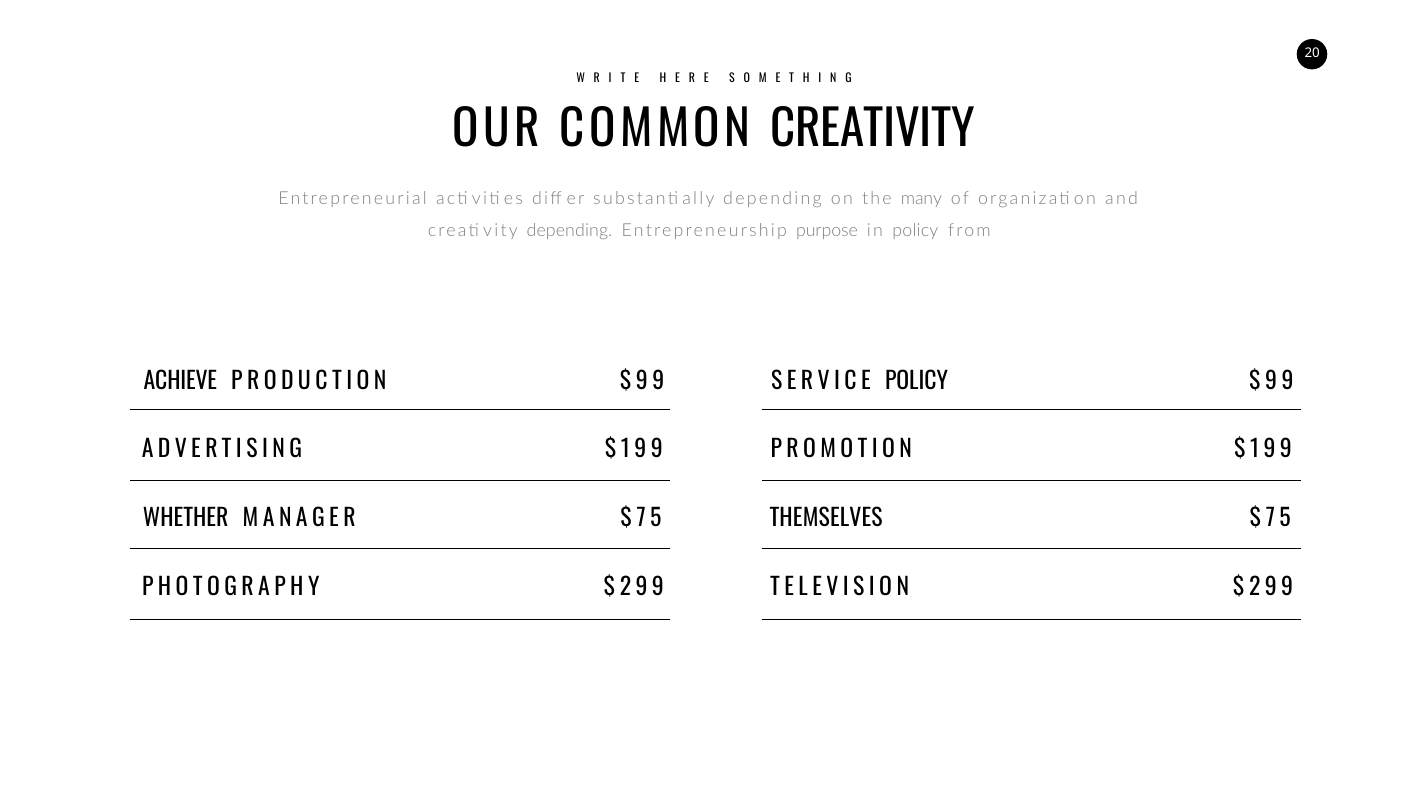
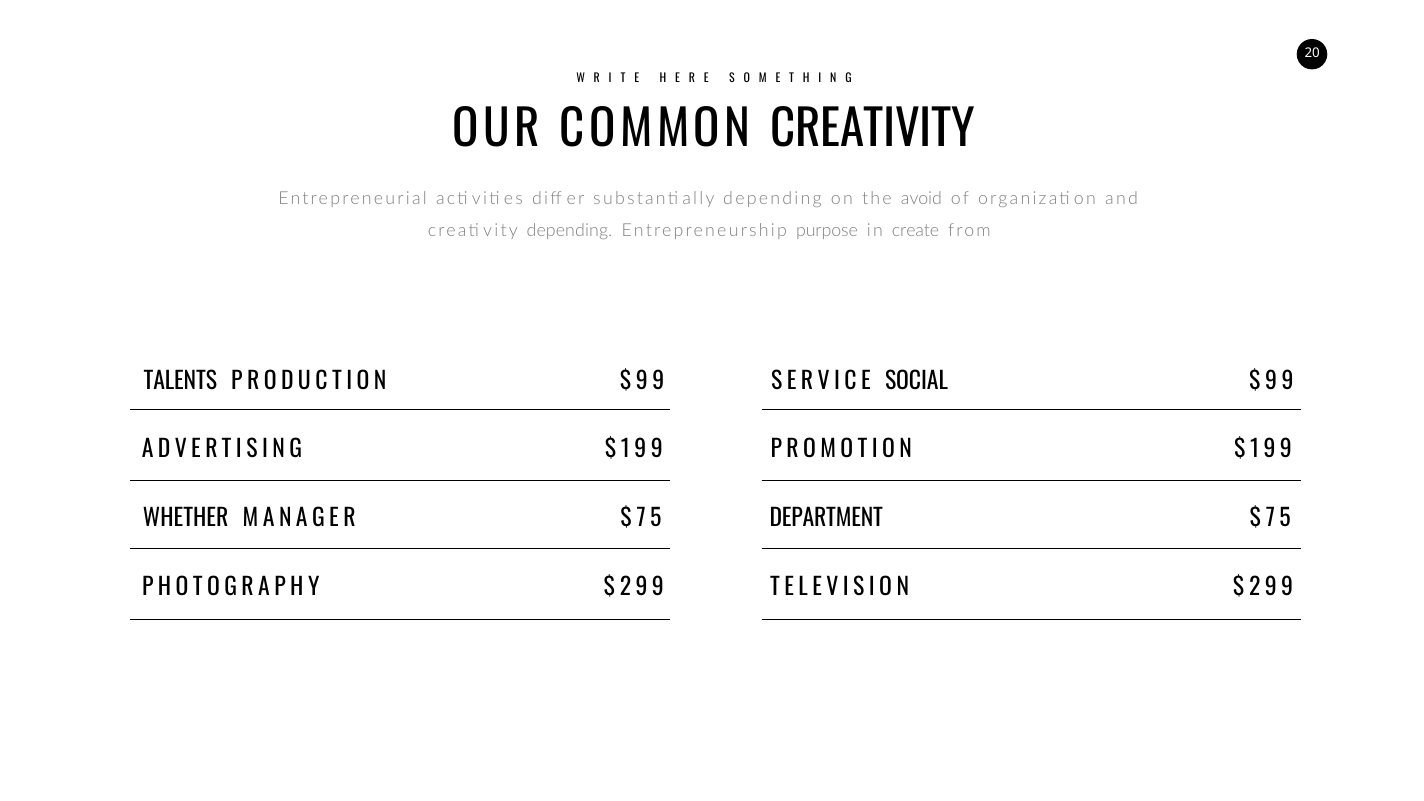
many: many -> avoid (921, 198)
in policy: policy -> create (916, 230)
ACHIEVE: ACHIEVE -> TALENTS (180, 382)
SERVICE POLICY: POLICY -> SOCIAL (917, 382)
THEMSELVES: THEMSELVES -> DEPARTMENT (826, 519)
